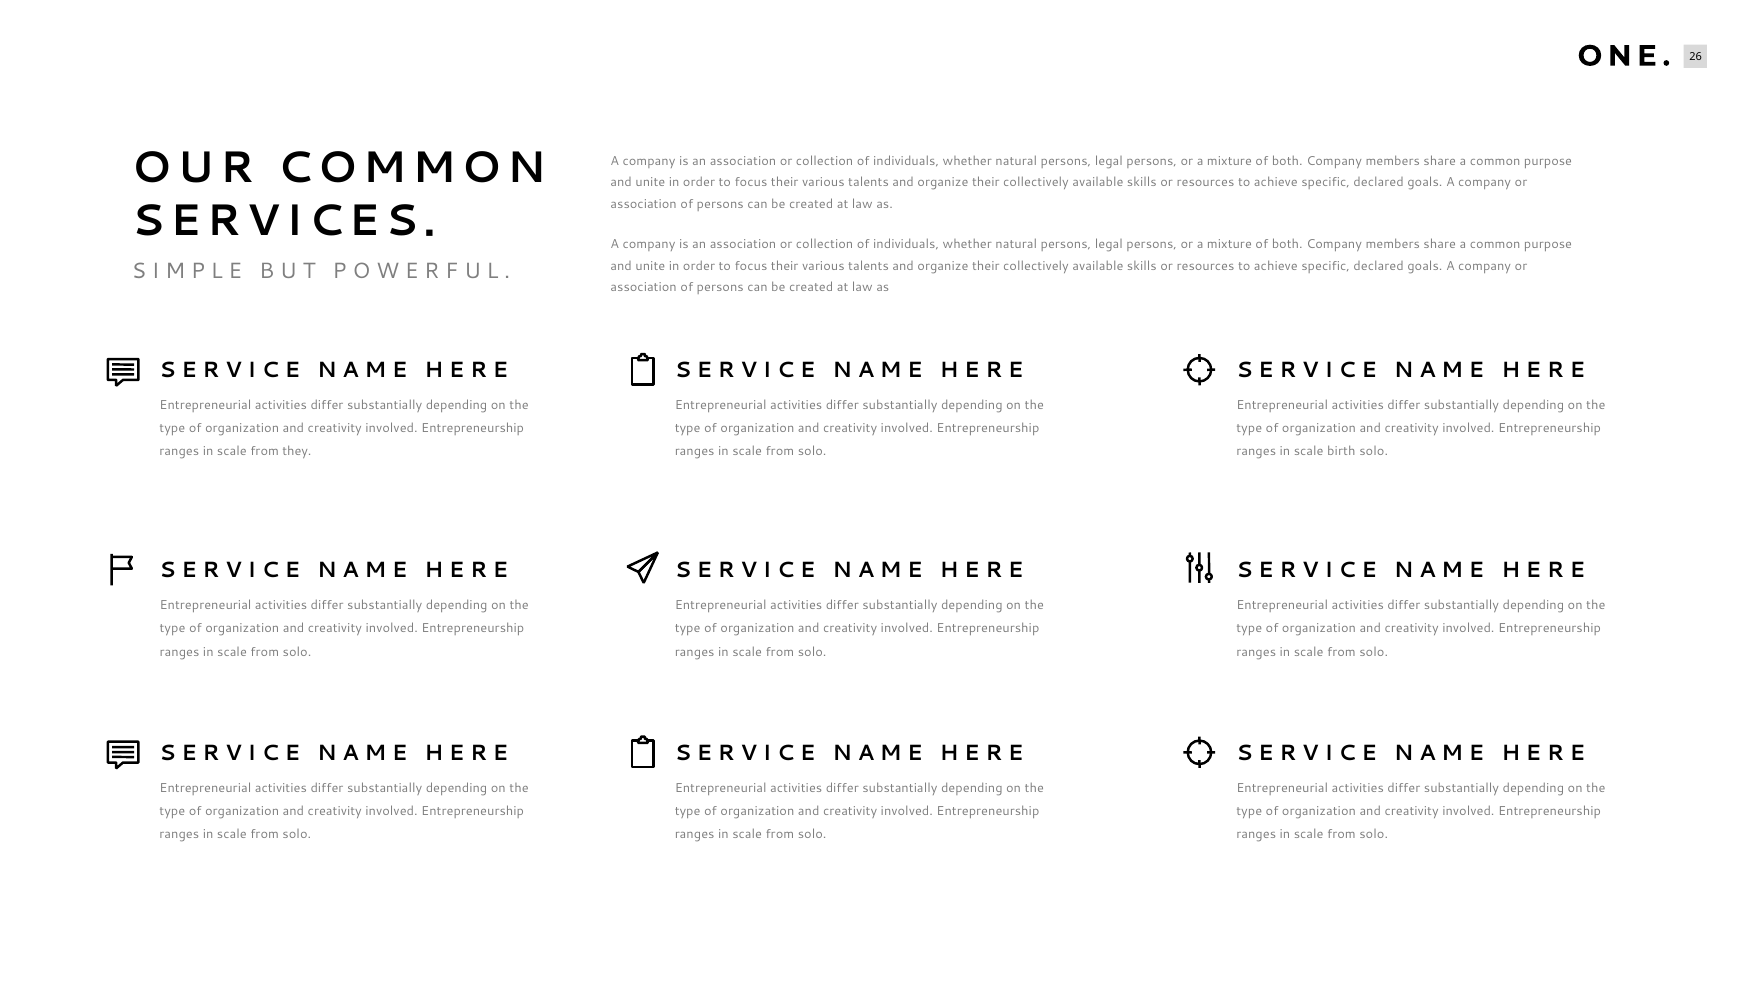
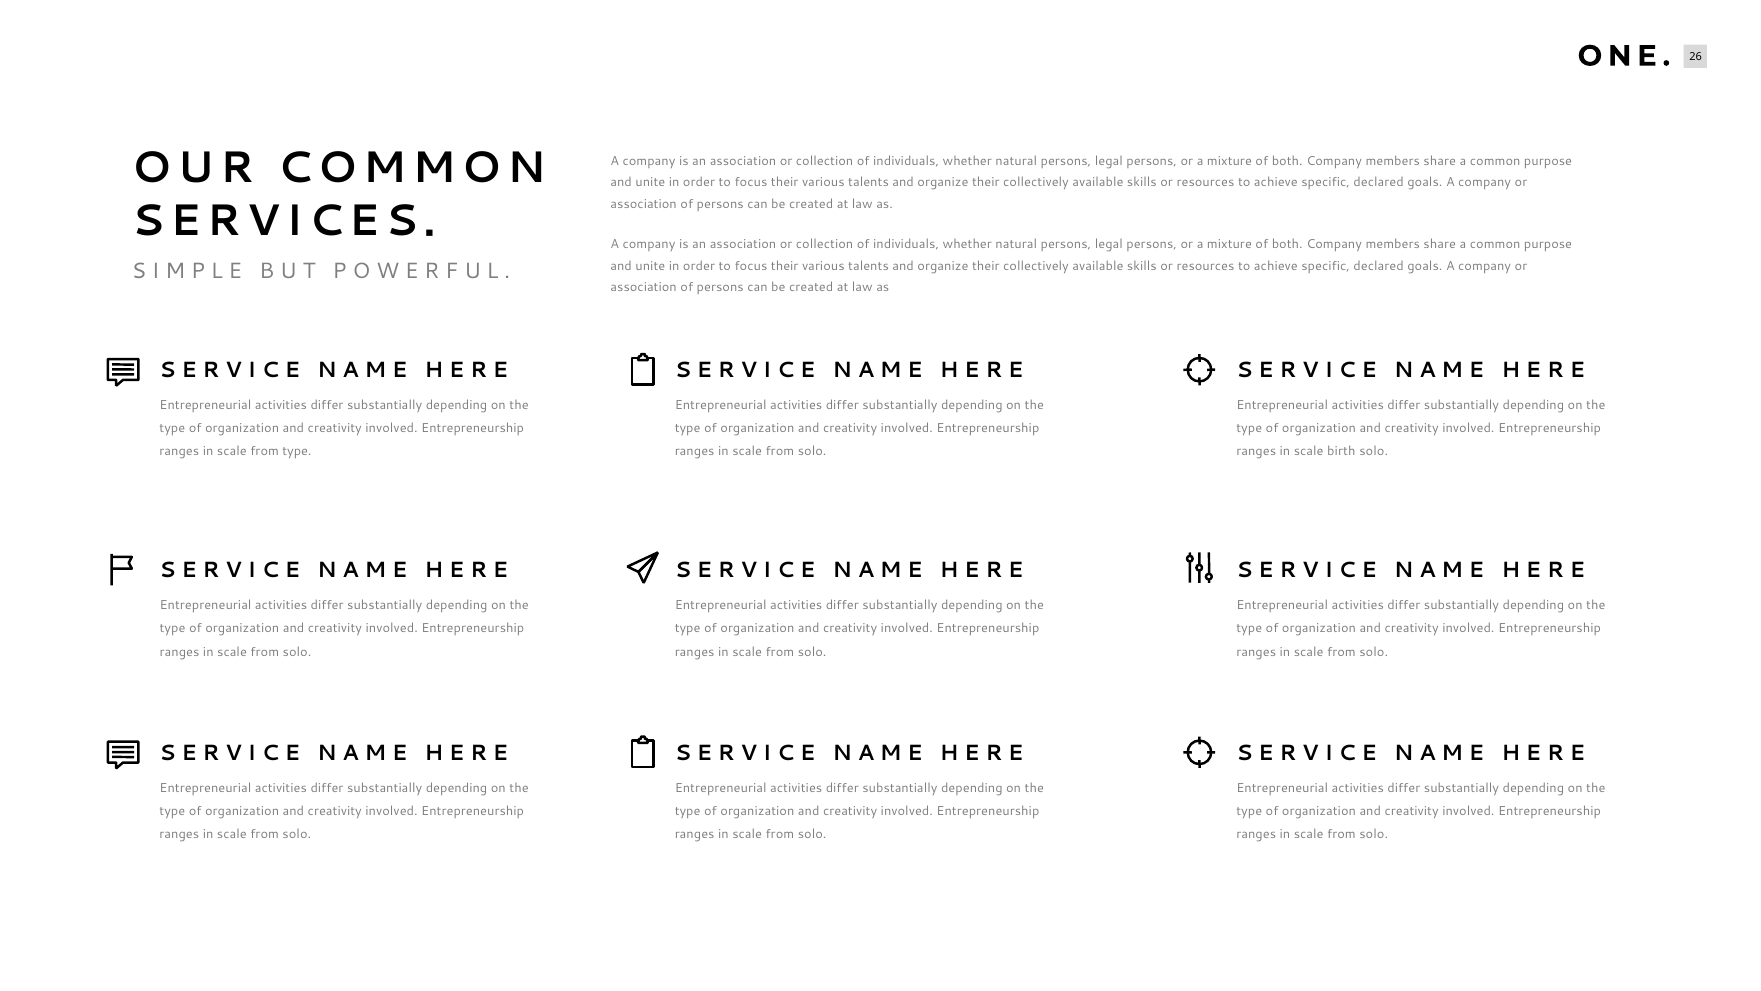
from they: they -> type (297, 452)
